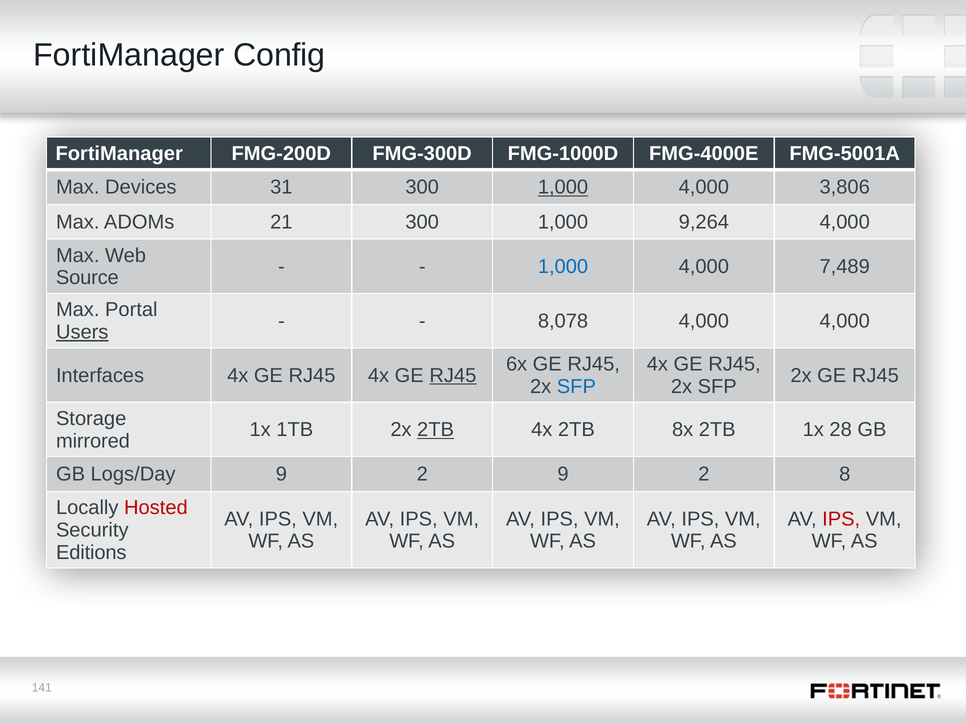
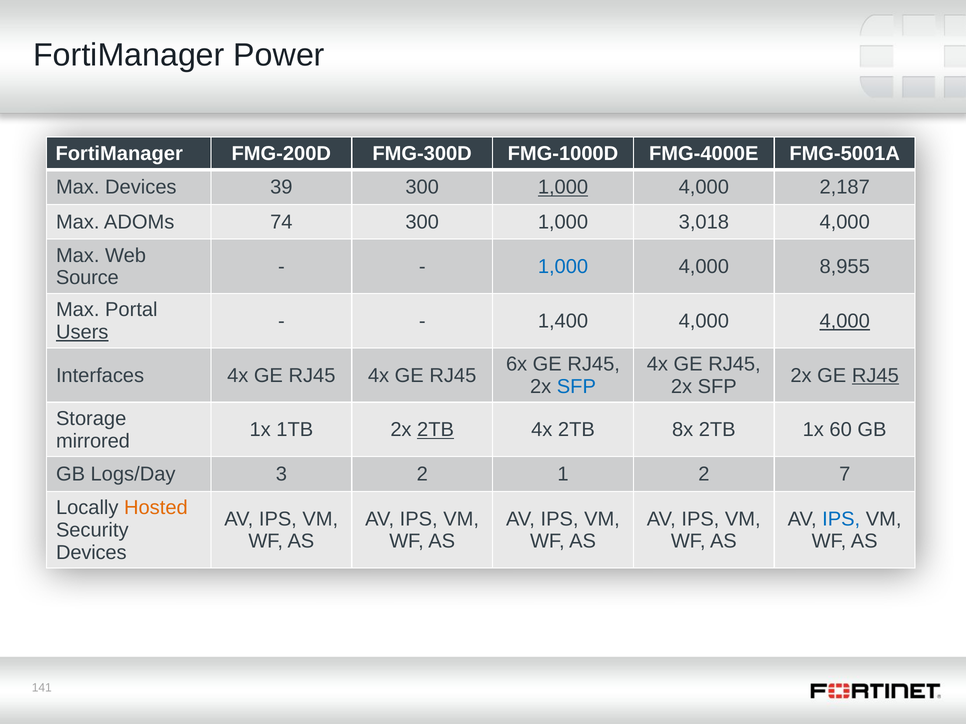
Config: Config -> Power (279, 55)
31: 31 -> 39 (281, 187)
3,806: 3,806 -> 2,187 (845, 187)
21: 21 -> 74 (281, 222)
9,264: 9,264 -> 3,018 (704, 222)
7,489: 7,489 -> 8,955 (845, 267)
8,078: 8,078 -> 1,400 (563, 321)
4,000 underline: none -> present (845, 321)
RJ45 underline: present -> none (453, 376)
RJ45 underline: none -> present (875, 376)
28: 28 -> 60 (841, 430)
Logs/Day 9: 9 -> 3 (281, 475)
2 9: 9 -> 1 (563, 475)
8: 8 -> 7 (845, 475)
Hosted colour: red -> orange (156, 508)
IPS colour: red -> blue (841, 519)
Editions: Editions -> Devices (91, 553)
